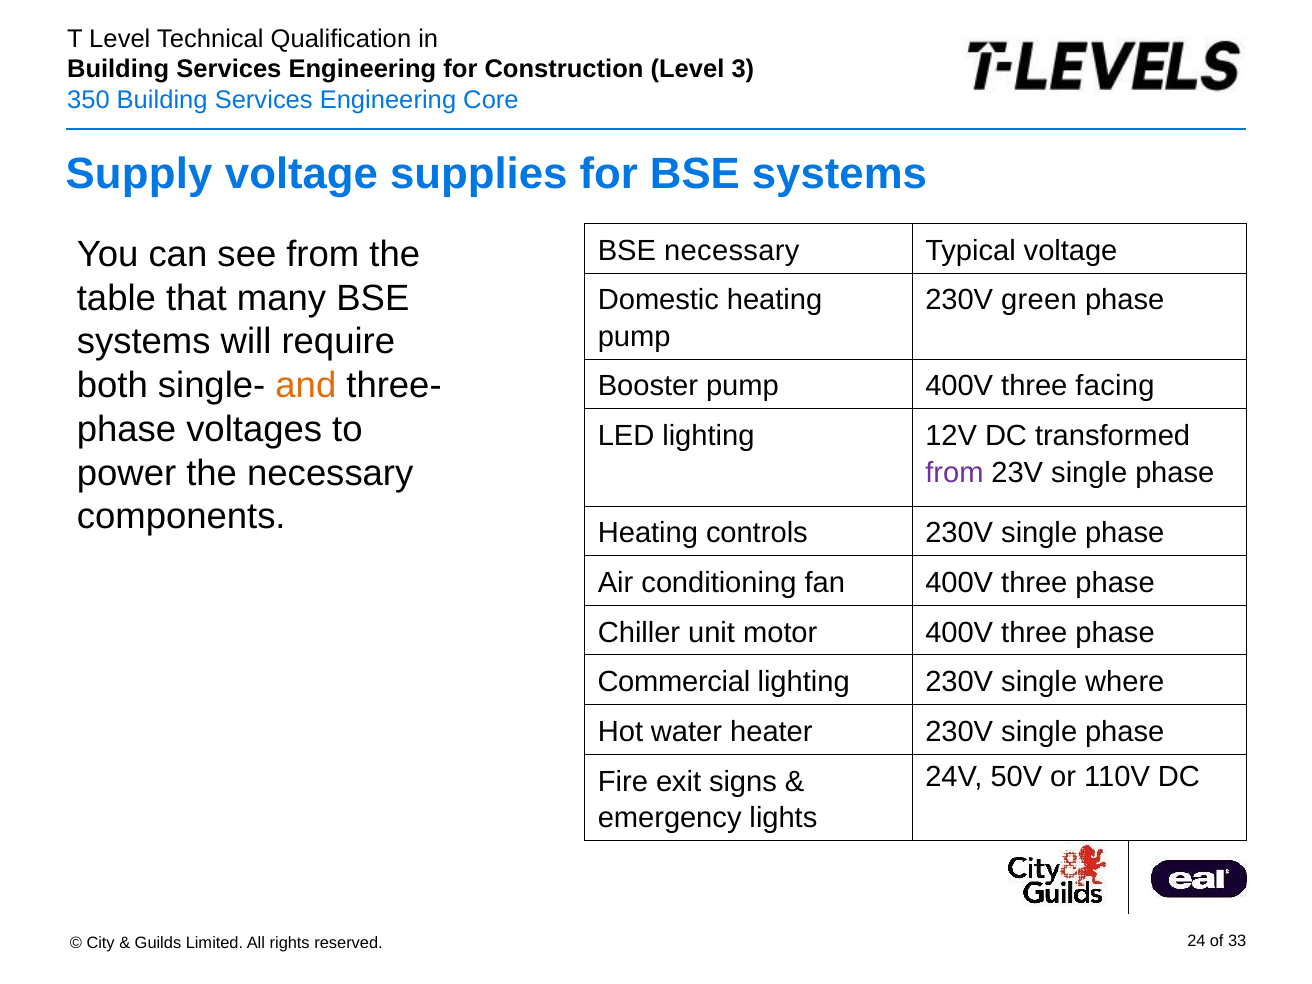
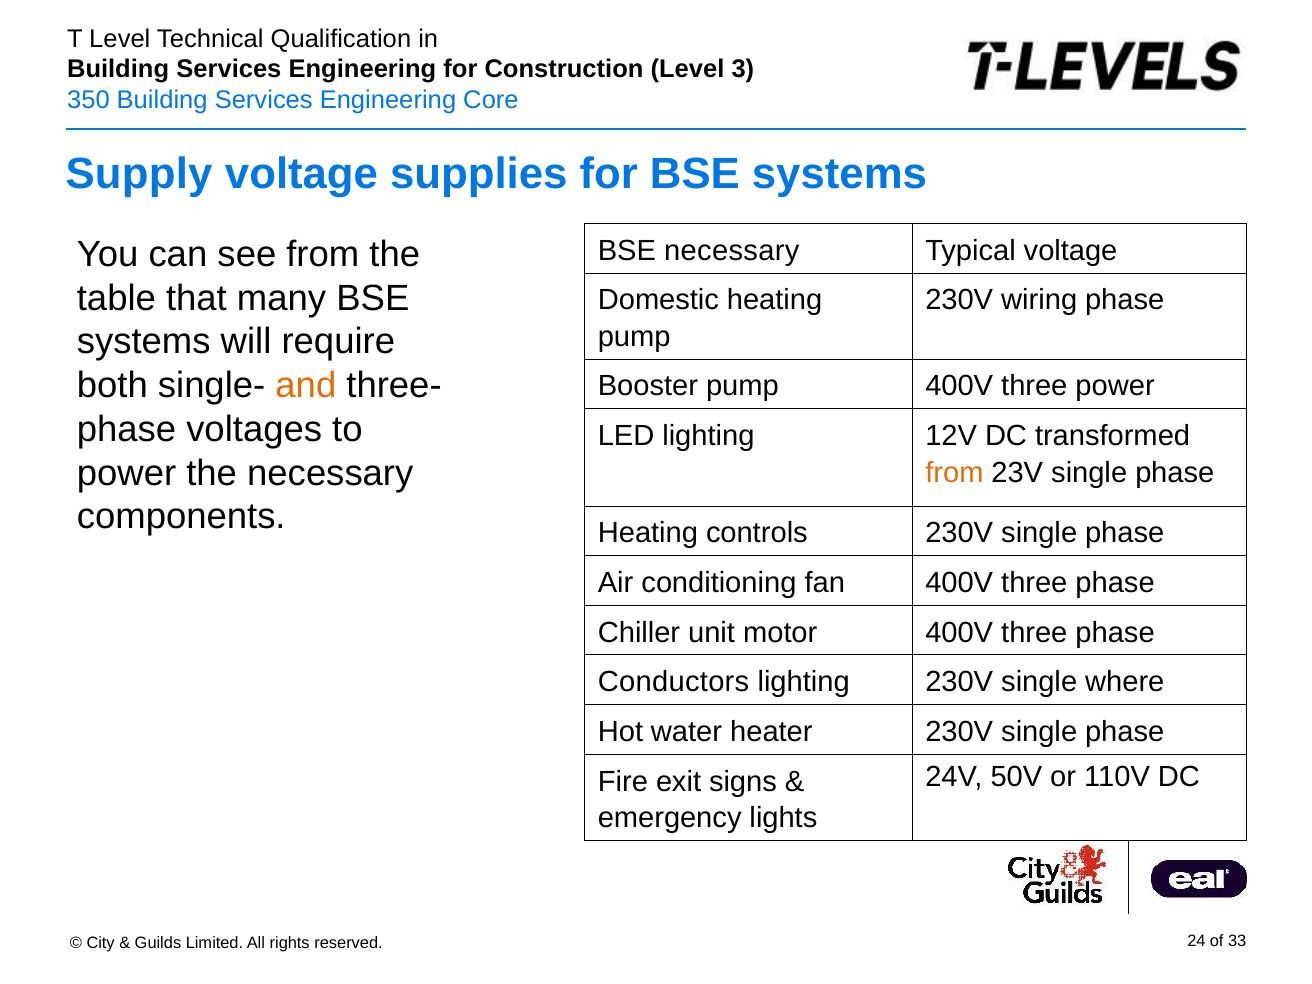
green: green -> wiring (1039, 300)
three facing: facing -> power (1115, 386)
from colour: purple -> orange (954, 472)
Commercial: Commercial -> Conductors (674, 682)
